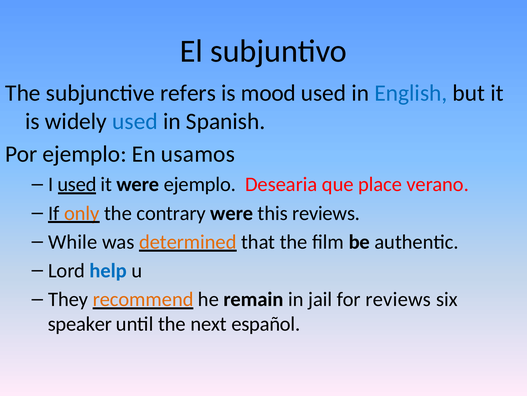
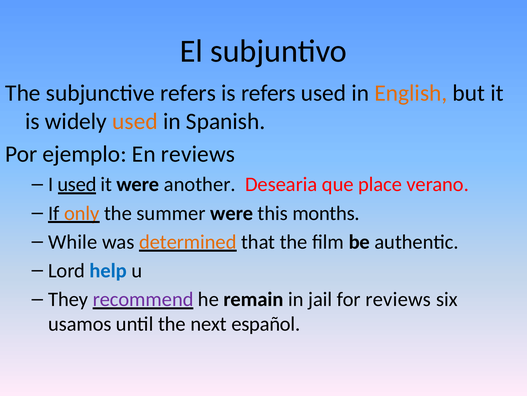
is mood: mood -> refers (268, 93)
English colour: blue -> orange (411, 93)
used colour: blue -> orange (135, 121)
En usamos: usamos -> reviews (198, 154)
were ejemplo: ejemplo -> another (200, 184)
contrary: contrary -> summer (171, 213)
this reviews: reviews -> months (326, 213)
recommend colour: orange -> purple (143, 299)
speaker: speaker -> usamos (80, 323)
